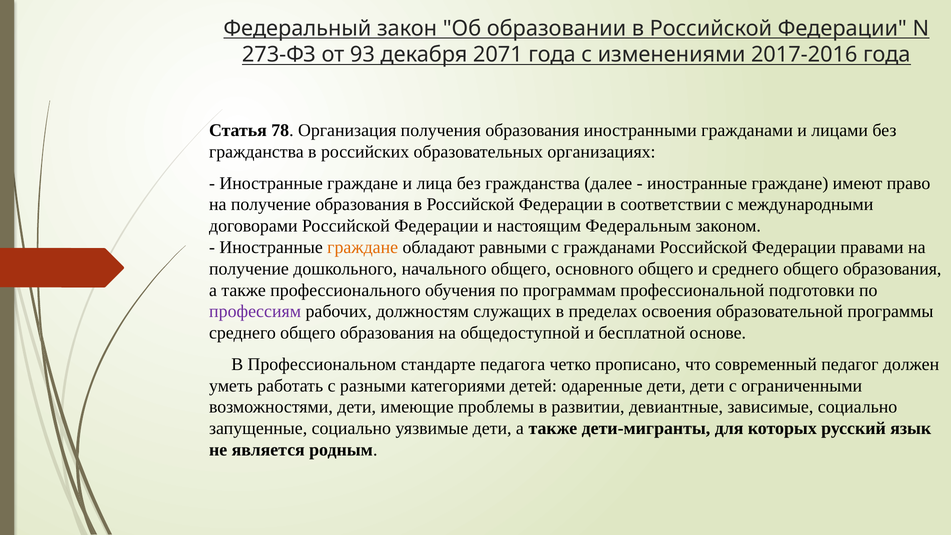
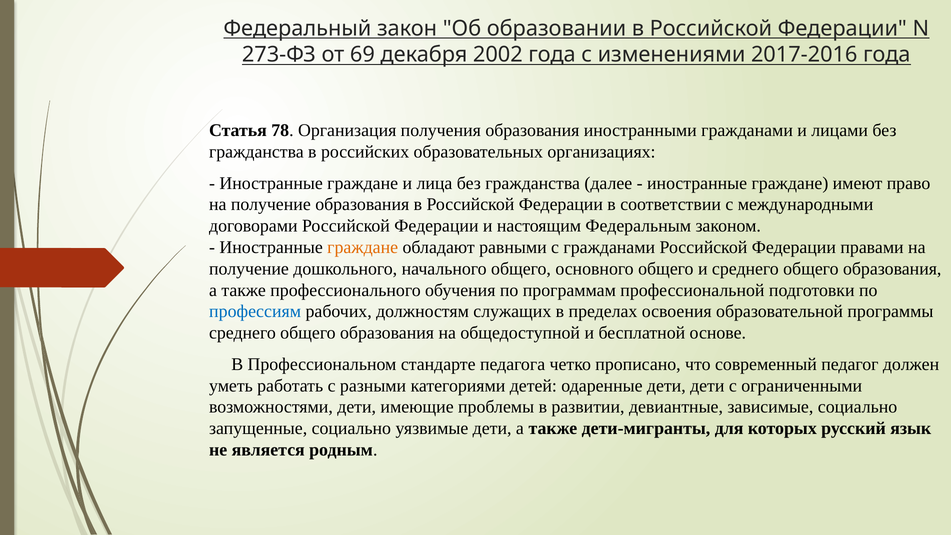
93: 93 -> 69 (362, 54)
2071: 2071 -> 2002 (498, 54)
профессиям colour: purple -> blue (255, 312)
